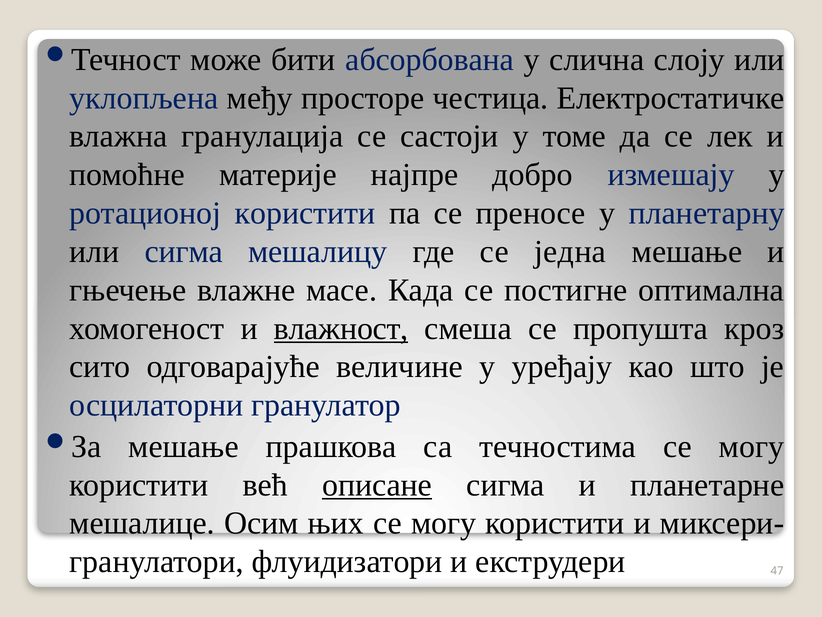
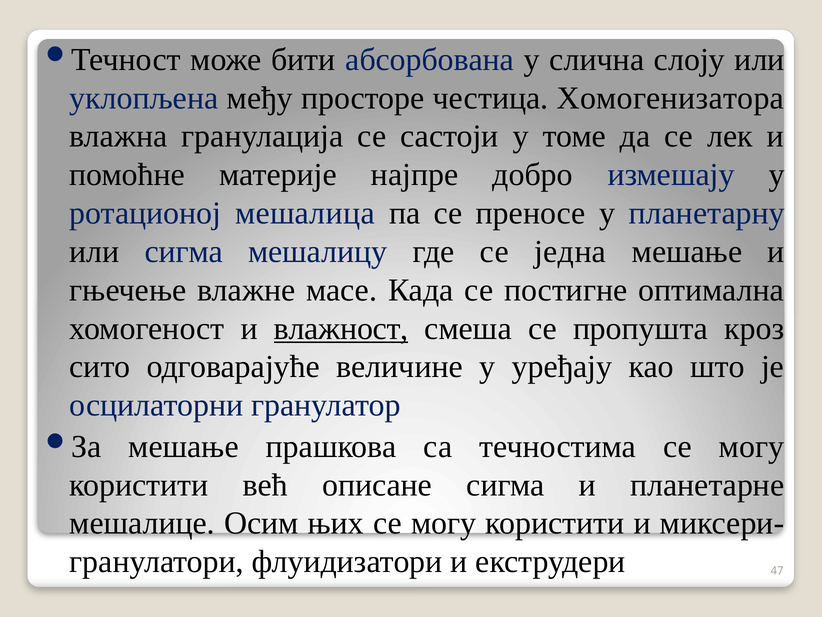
Електростатичке: Електростатичке -> Хомогенизатора (670, 98)
ротационој користити: користити -> мешалица (305, 213)
описане underline: present -> none (377, 485)
